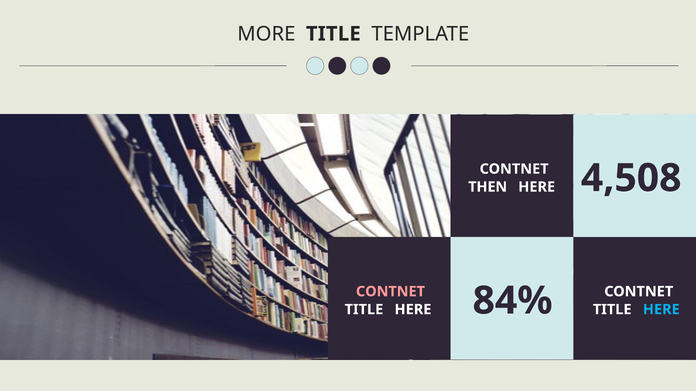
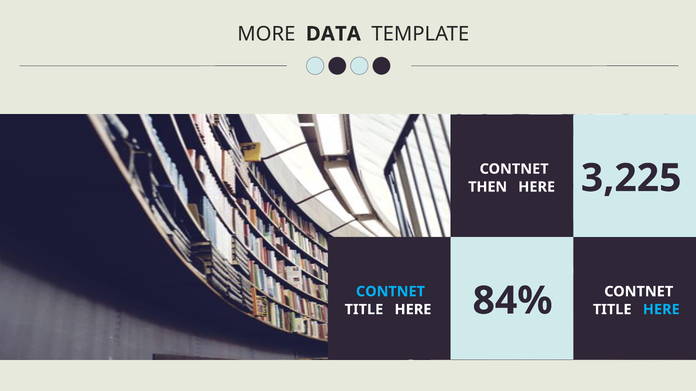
MORE TITLE: TITLE -> DATA (333, 34)
4,508: 4,508 -> 3,225 (631, 178)
CONTNET colour: pink -> light blue (390, 292)
